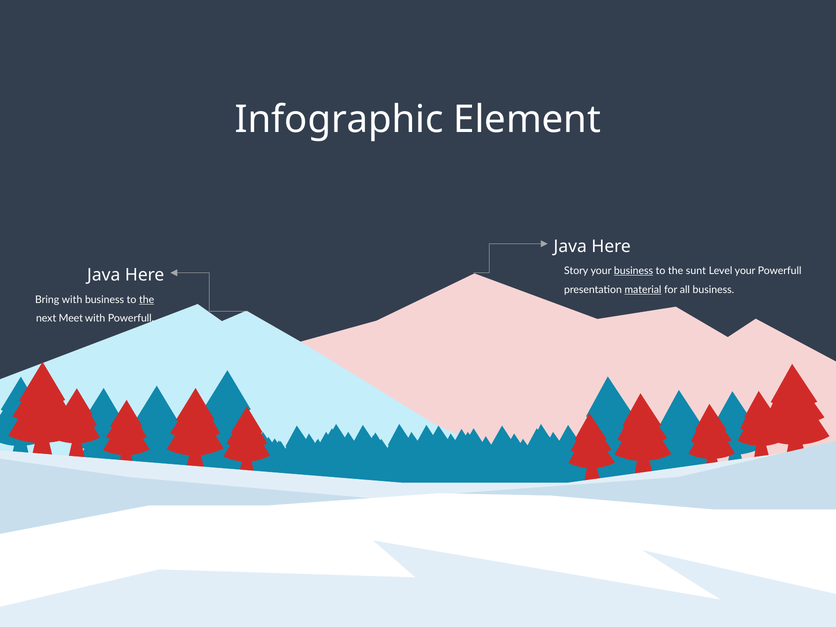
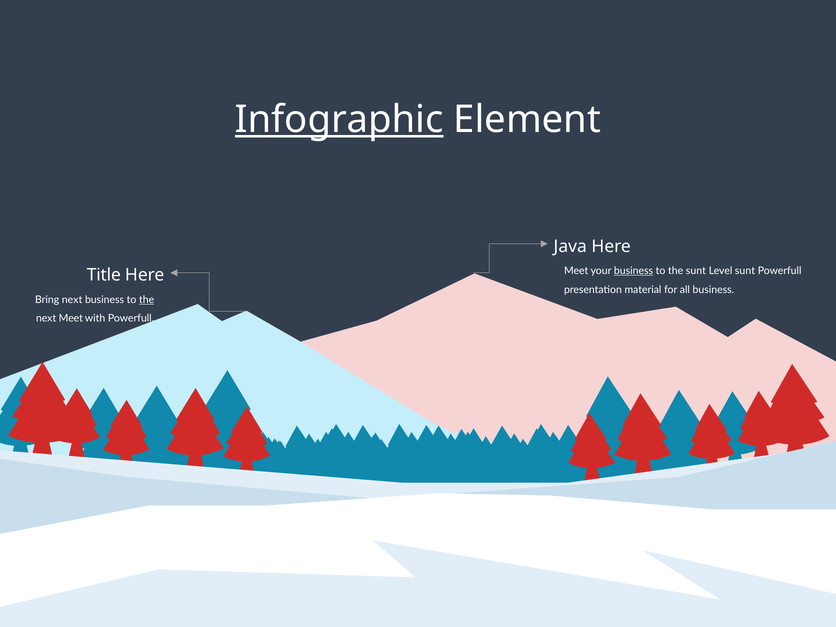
Infographic underline: none -> present (339, 120)
Story: Story -> Meet (576, 271)
Level your: your -> sunt (745, 271)
Java: Java -> Title (104, 275)
material underline: present -> none (643, 290)
Bring with: with -> next (72, 300)
